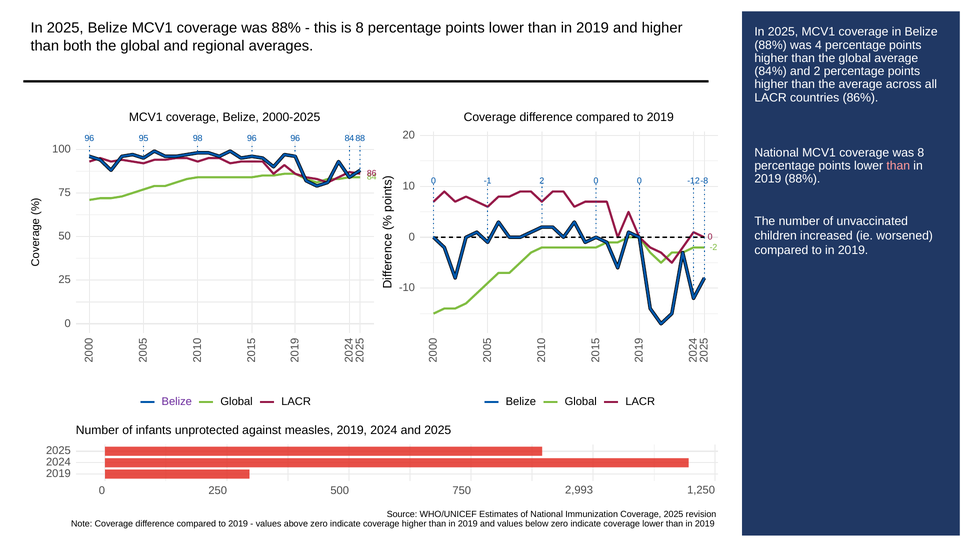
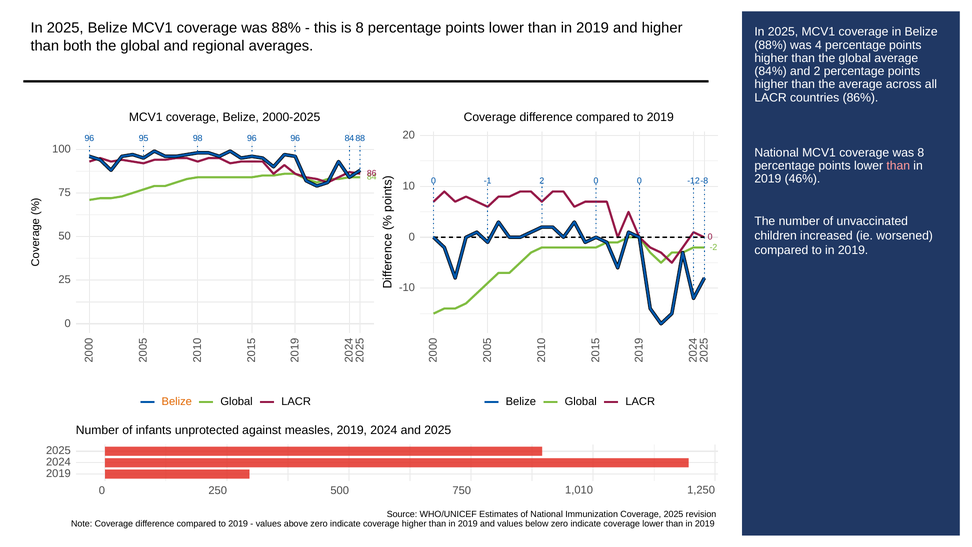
2019 88%: 88% -> 46% (803, 179)
Belize colour: purple -> orange (177, 402)
2,993: 2,993 -> 1,010 (579, 490)
